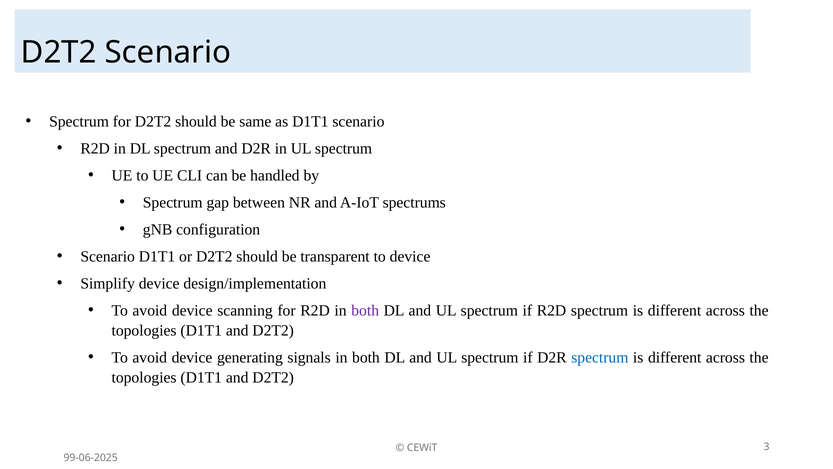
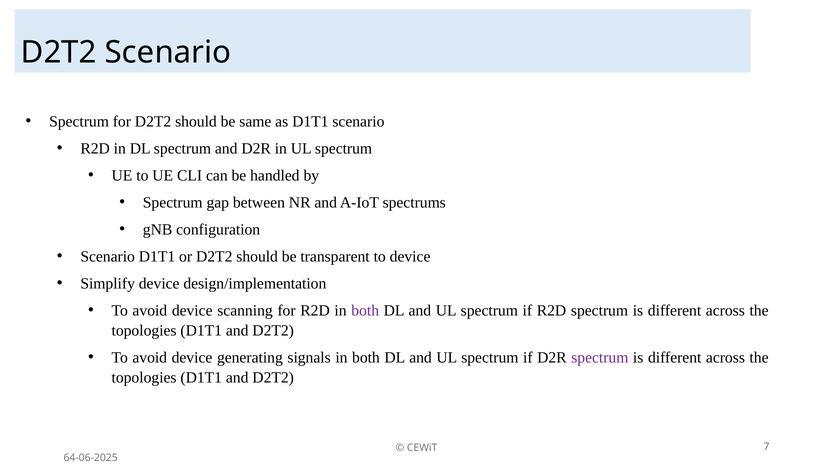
spectrum colour: blue -> purple (600, 357)
3: 3 -> 7 (767, 447)
99-06-2025: 99-06-2025 -> 64-06-2025 (91, 458)
